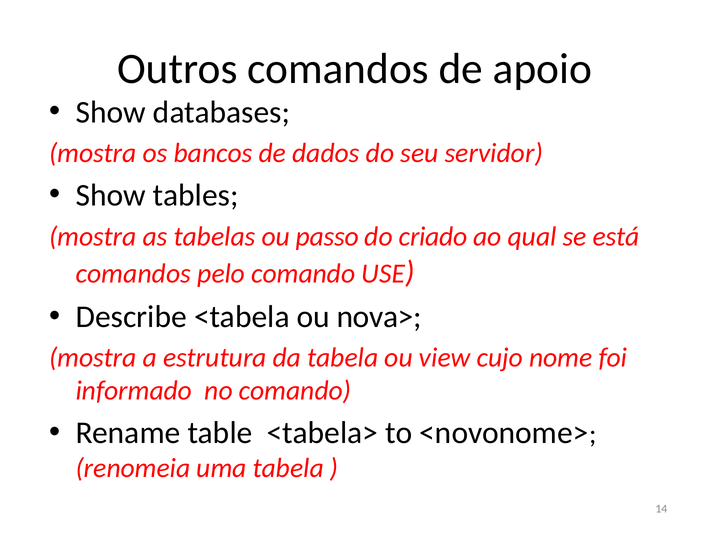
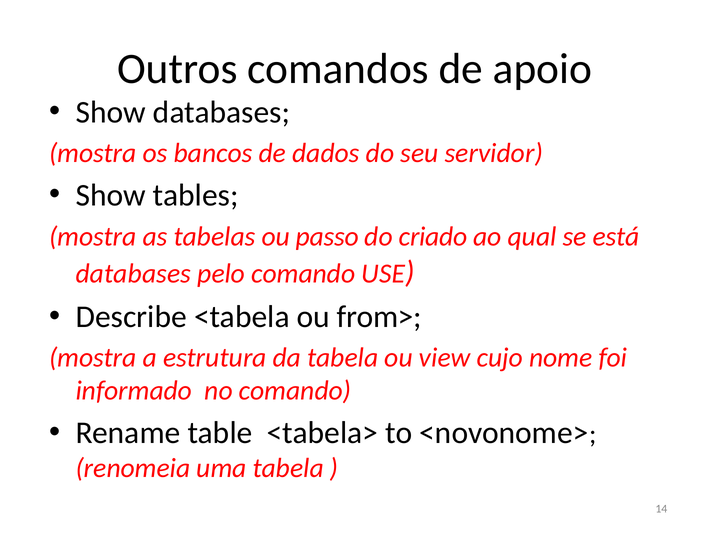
comandos: comandos -> databases (133, 274)
nova>: nova> -> from> (379, 316)
